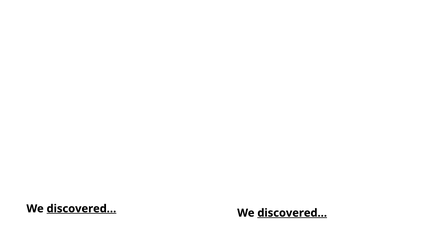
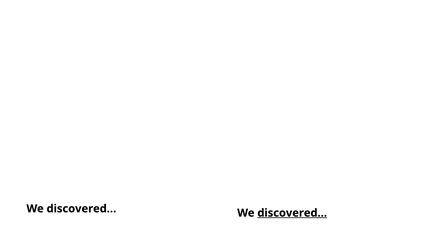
discovered… underline: present -> none (81, 208)
